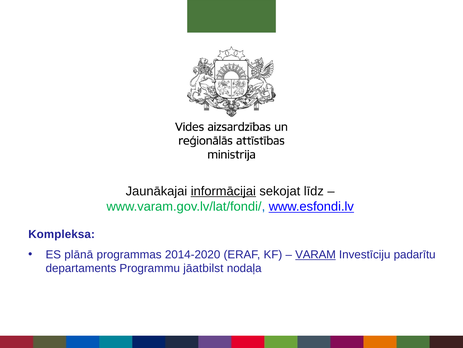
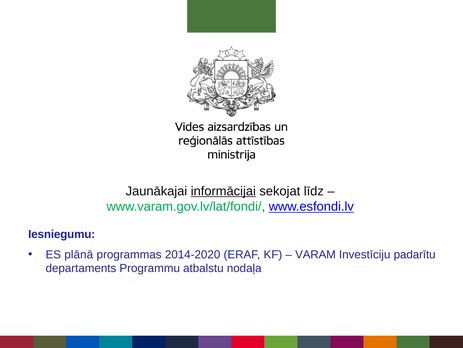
Kompleksa: Kompleksa -> Iesniegumu (62, 234)
VARAM underline: present -> none (316, 254)
jāatbilst: jāatbilst -> atbalstu (203, 268)
